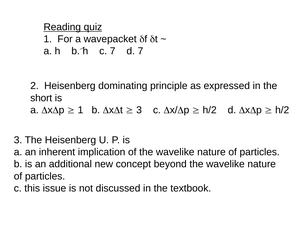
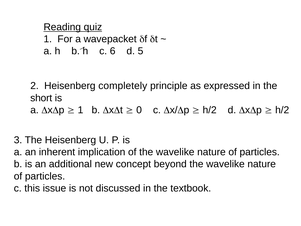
c 7: 7 -> 6 (113, 51)
d 7: 7 -> 5 (140, 51)
dominating: dominating -> completely (123, 86)
3: 3 -> 0 (139, 110)
